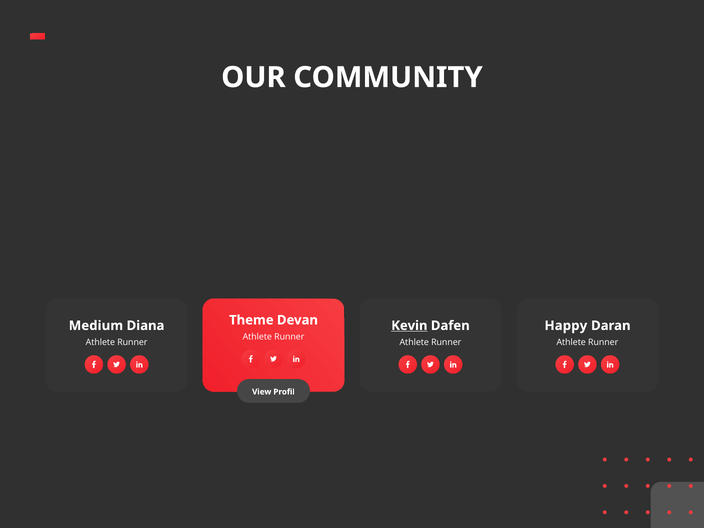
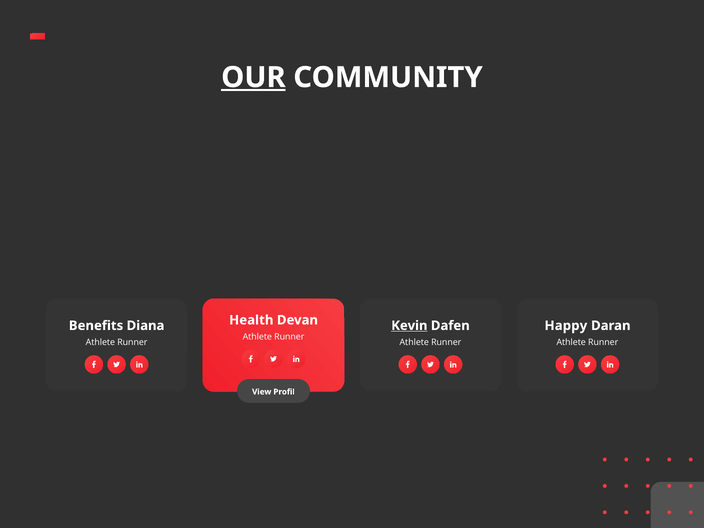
OUR underline: none -> present (253, 77)
Theme: Theme -> Health (251, 320)
Medium: Medium -> Benefits (96, 326)
